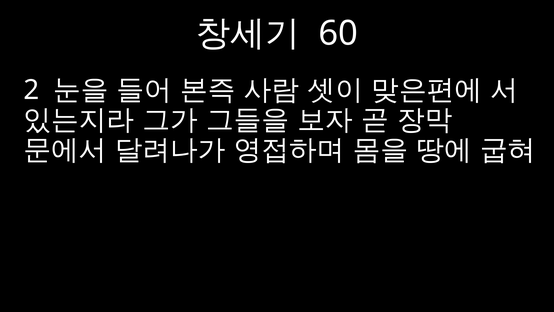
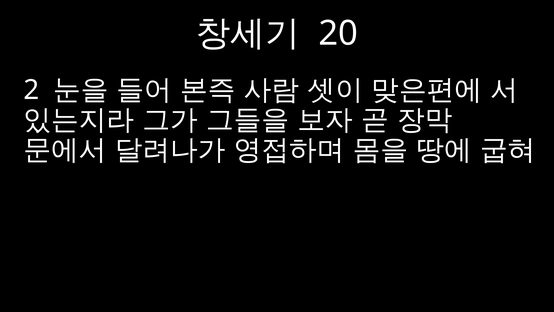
60: 60 -> 20 (338, 33)
